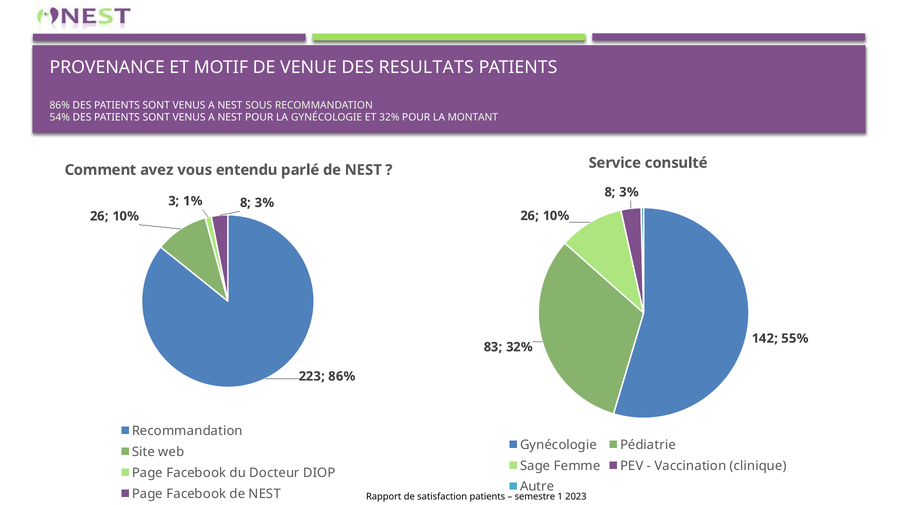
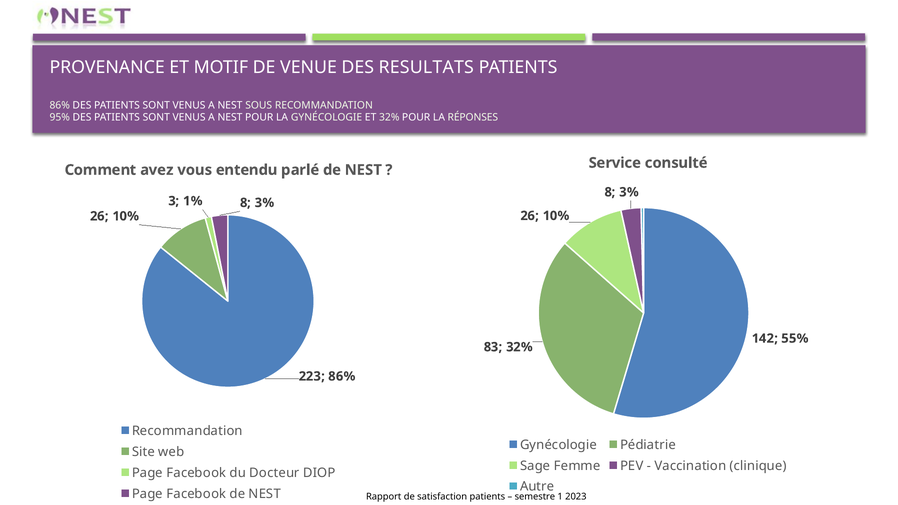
54%: 54% -> 95% (60, 118)
MONTANT: MONTANT -> RÉPONSES (473, 118)
